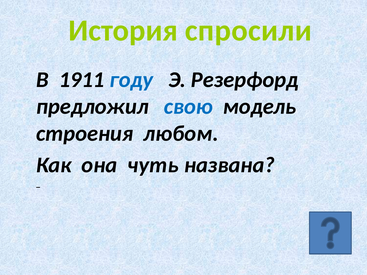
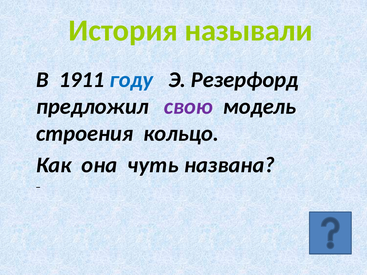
спросили: спросили -> называли (249, 31)
свою colour: blue -> purple (188, 107)
любом: любом -> кольцо (181, 134)
